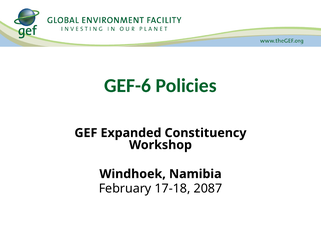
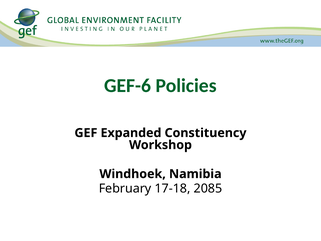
2087: 2087 -> 2085 (208, 188)
